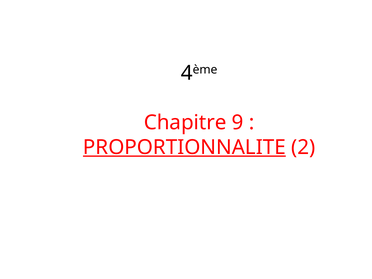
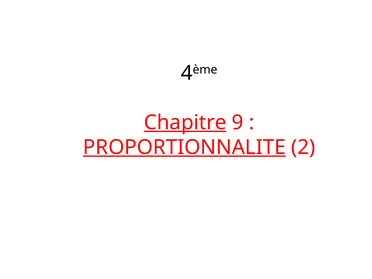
Chapitre underline: none -> present (185, 123)
